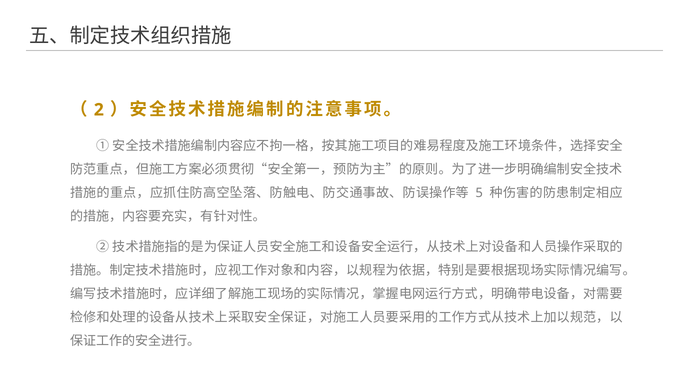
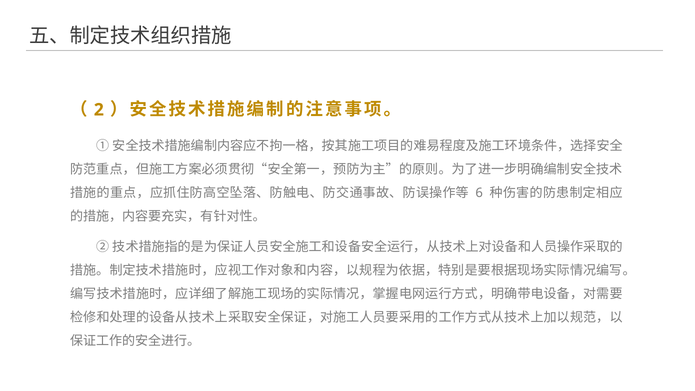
5: 5 -> 6 (479, 193)
